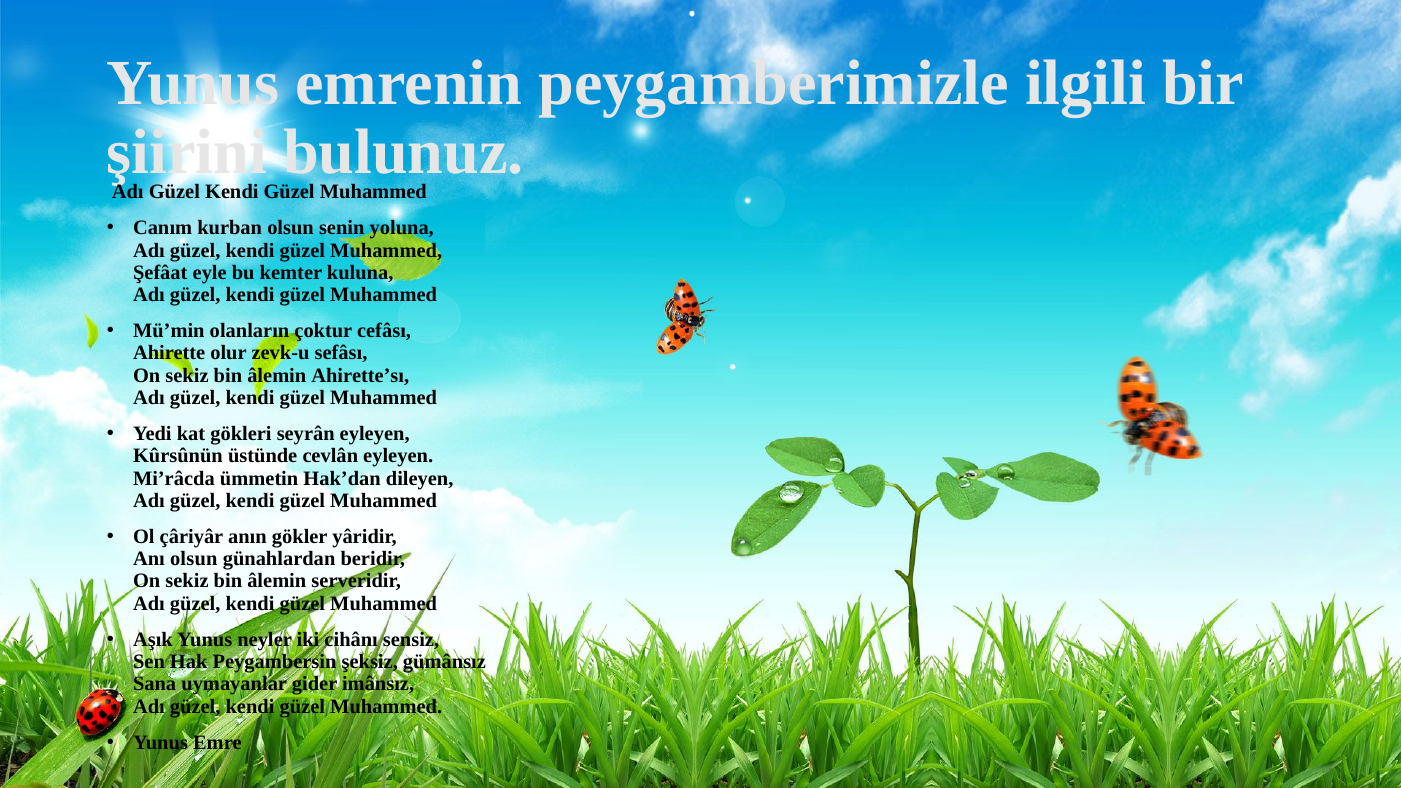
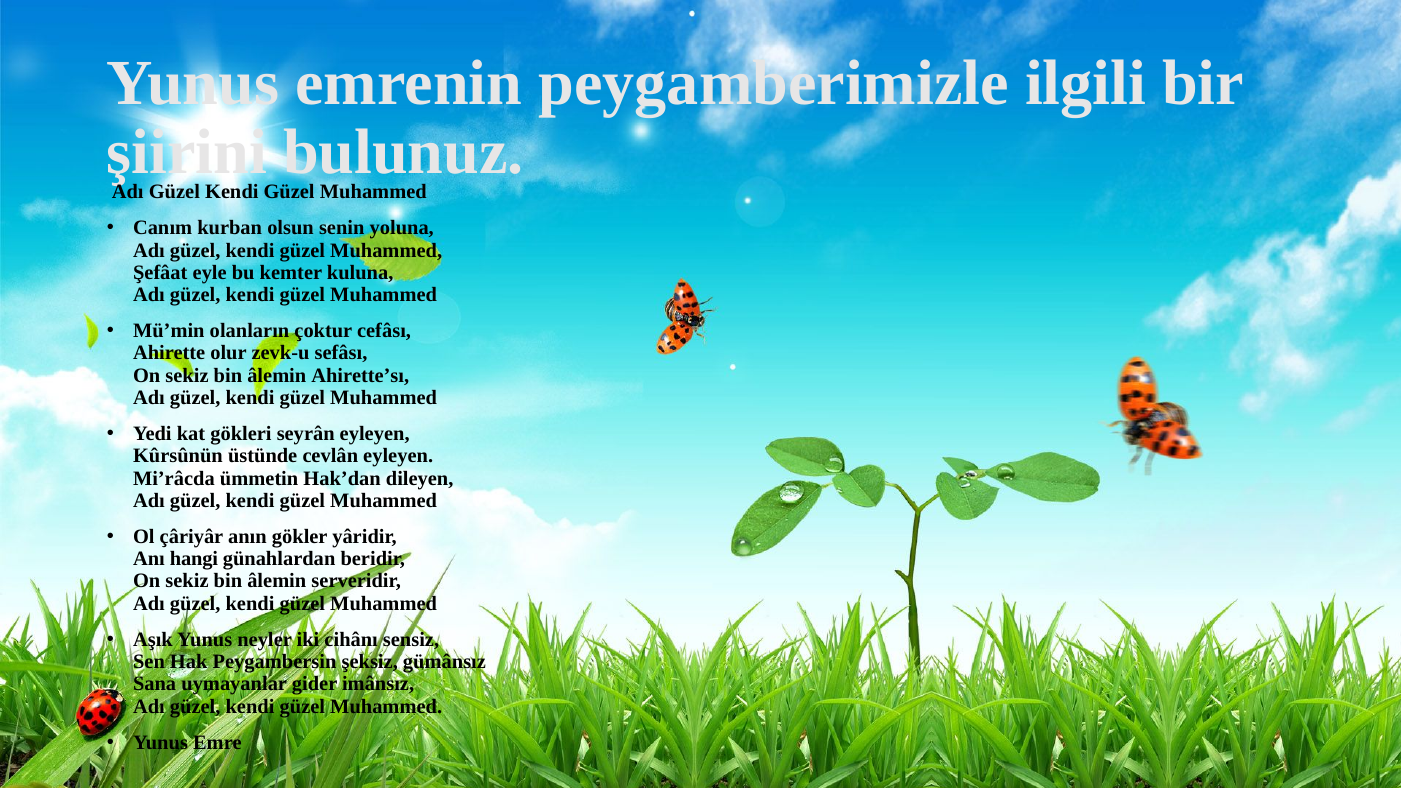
Anı olsun: olsun -> hangi (194, 559)
